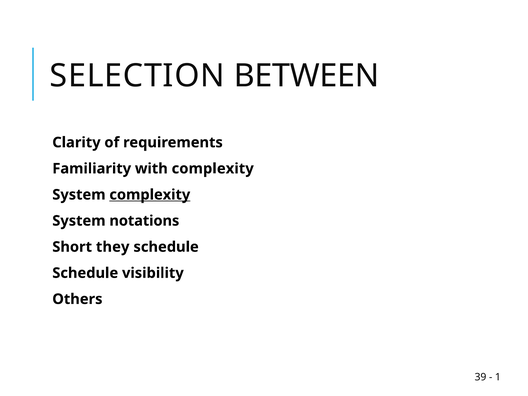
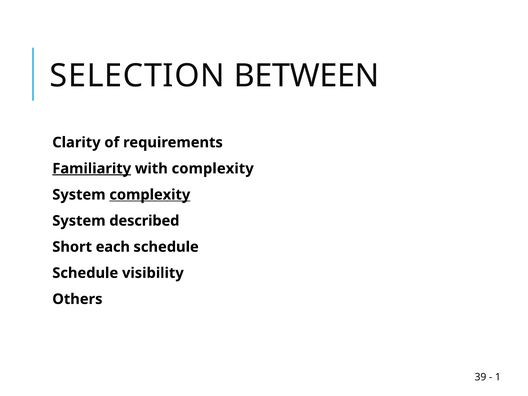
Familiarity underline: none -> present (92, 169)
notations: notations -> described (144, 221)
they: they -> each (113, 247)
